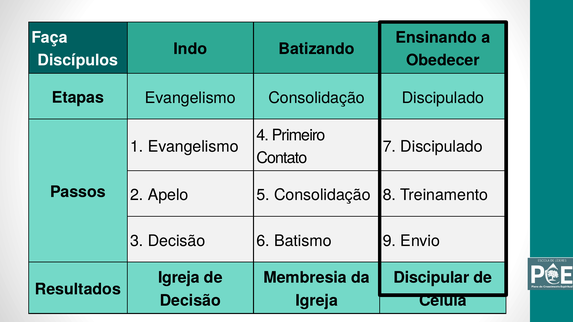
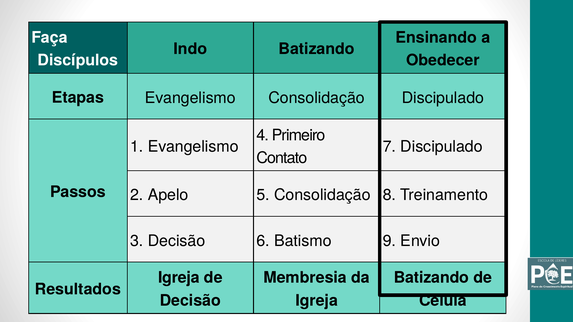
Discipular: Discipular -> Batizando (431, 278)
